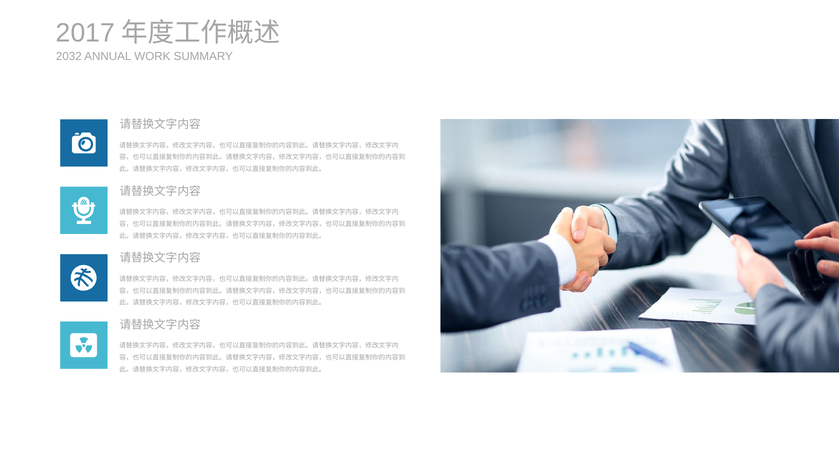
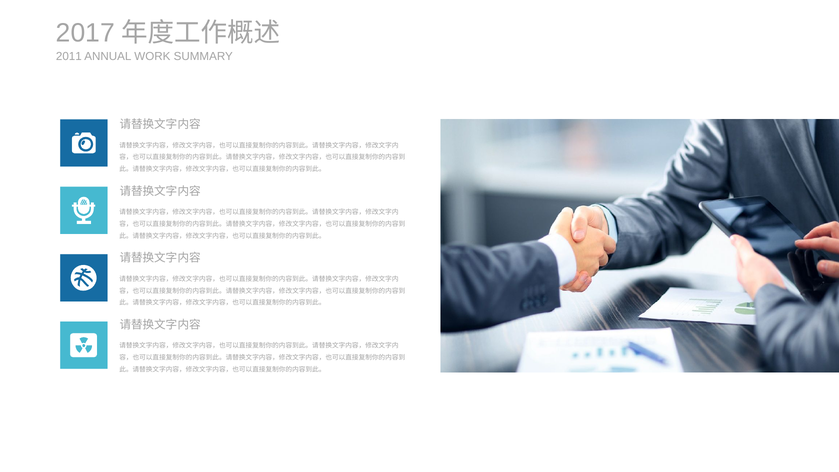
2032: 2032 -> 2011 (69, 56)
